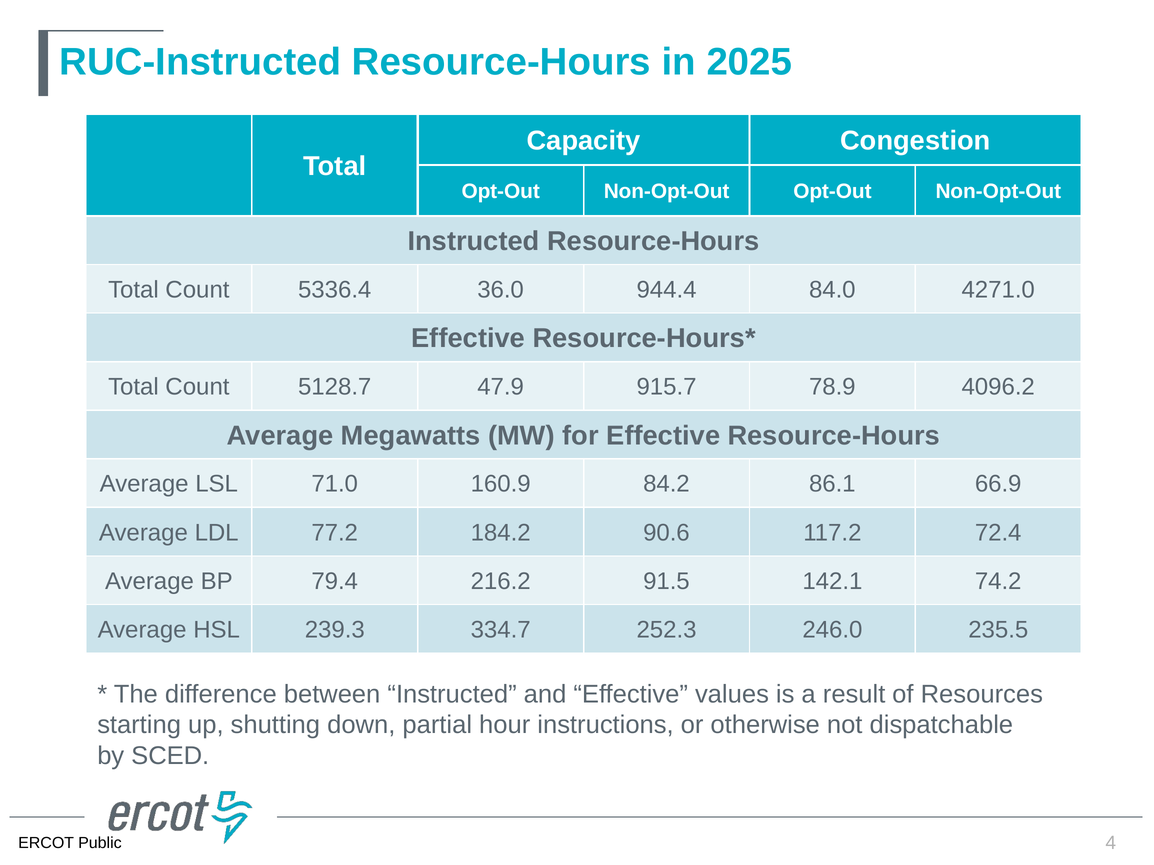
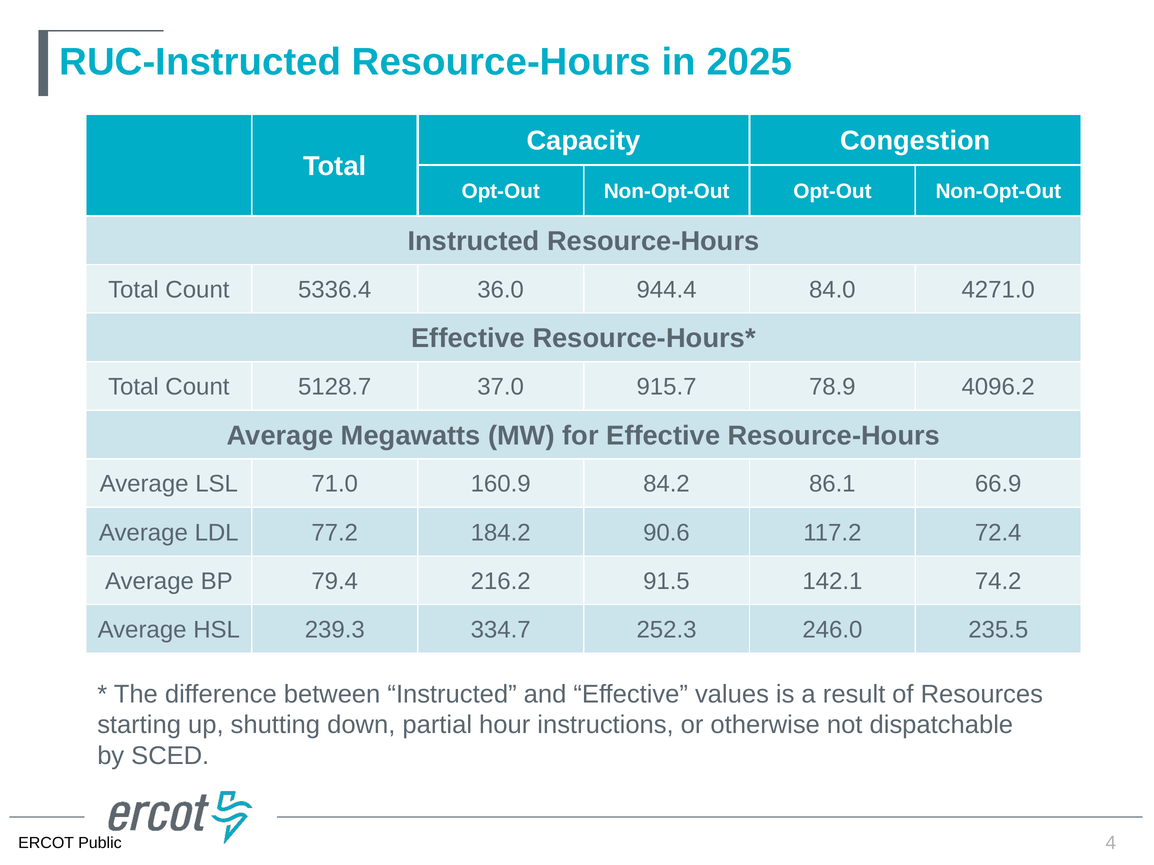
47.9: 47.9 -> 37.0 (501, 387)
